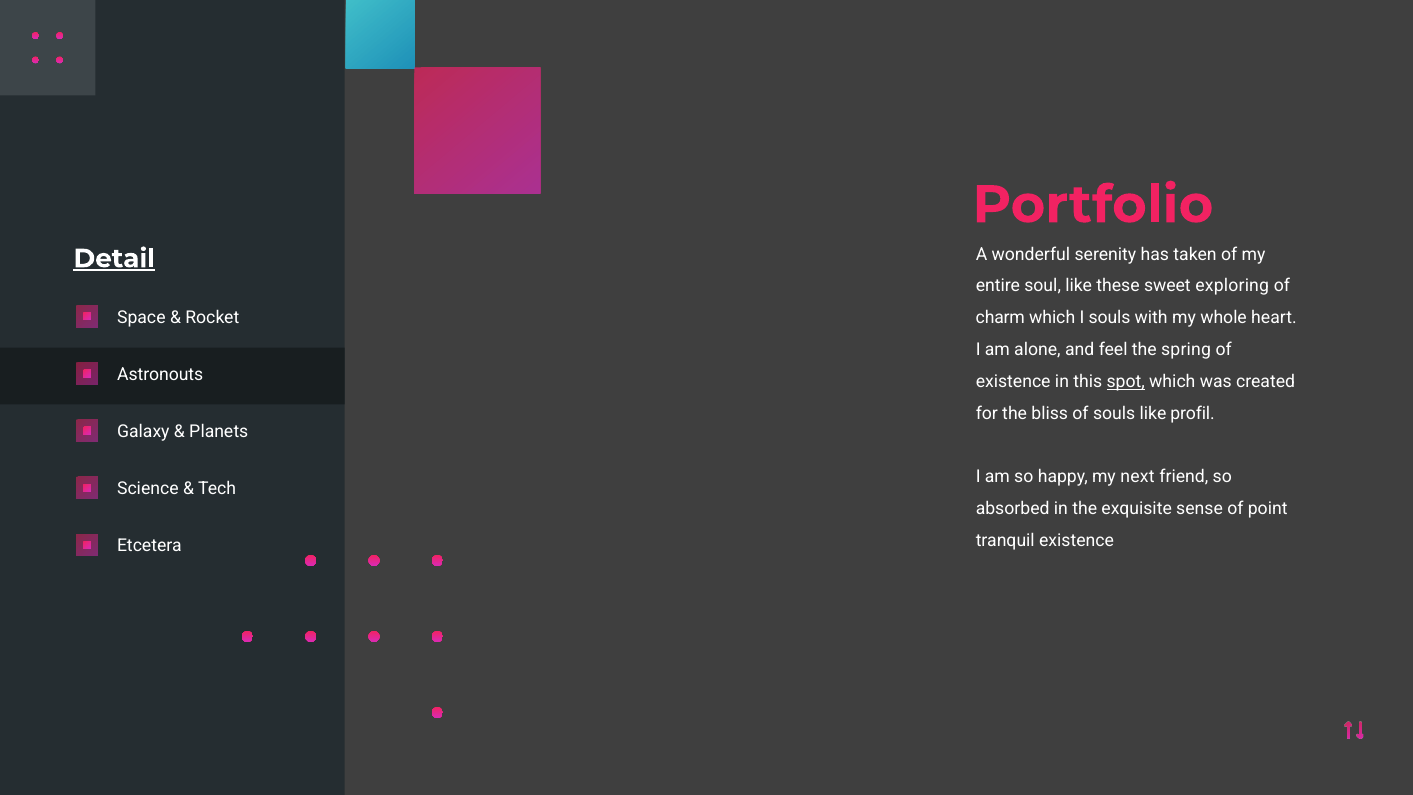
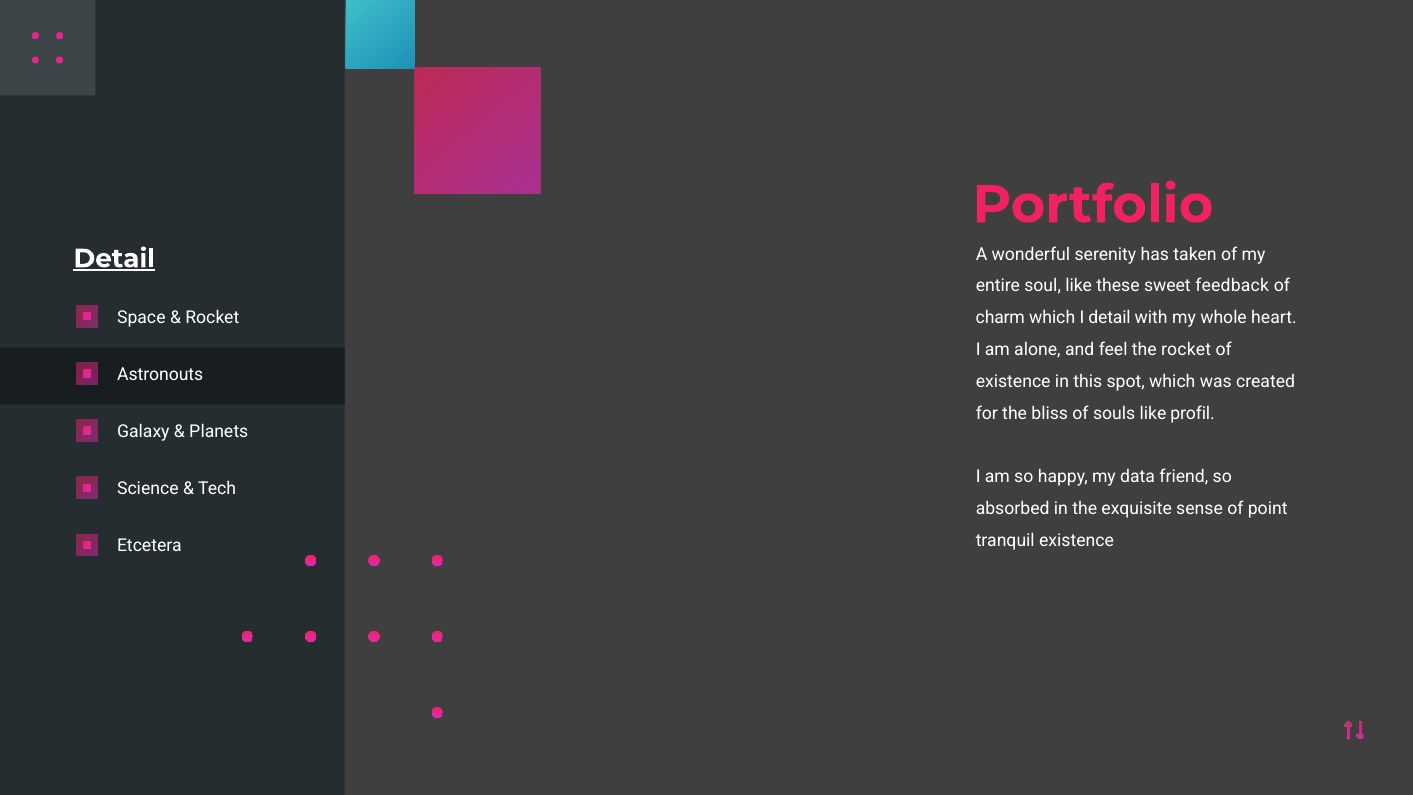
exploring: exploring -> feedback (1232, 286)
I souls: souls -> detail (1110, 318)
the spring: spring -> rocket (1186, 350)
spot underline: present -> none (1126, 381)
next: next -> data (1138, 477)
